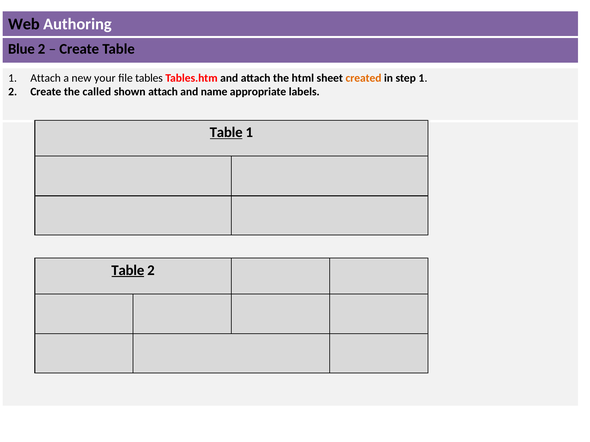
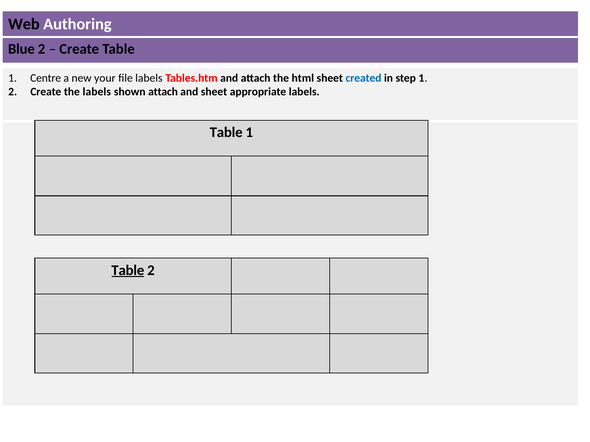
1 Attach: Attach -> Centre (46, 78)
file tables: tables -> labels (149, 78)
created colour: orange -> blue (363, 78)
the called: called -> labels (97, 92)
and name: name -> sheet (214, 92)
Table underline: present -> none (226, 132)
